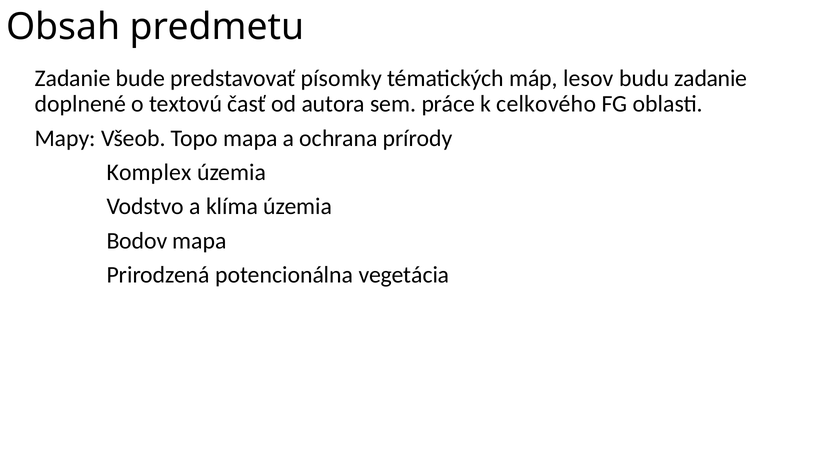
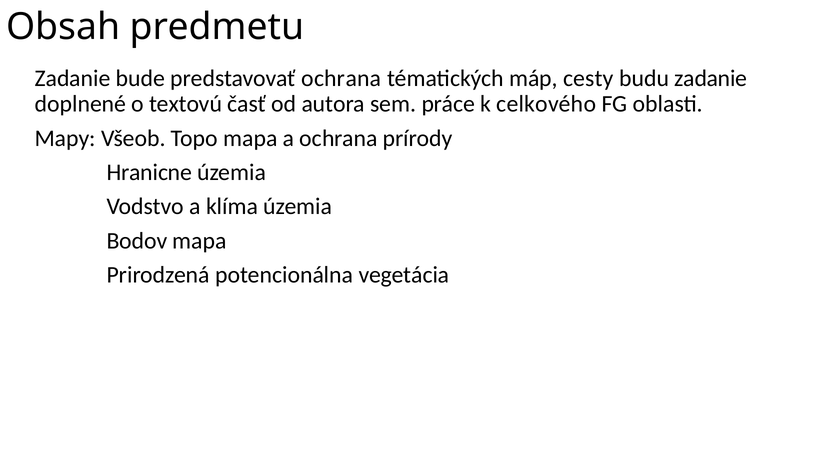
predstavovať písomky: písomky -> ochrana (341, 78)
lesov: lesov -> cesty (588, 78)
Komplex: Komplex -> Hranicne (149, 172)
